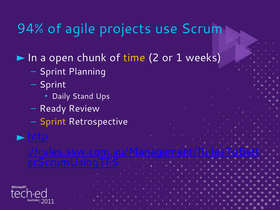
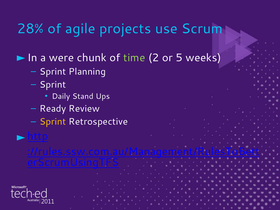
94%: 94% -> 28% (30, 29)
open: open -> were (61, 58)
time colour: yellow -> light green (134, 58)
1: 1 -> 5 (179, 58)
